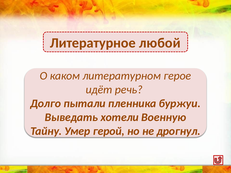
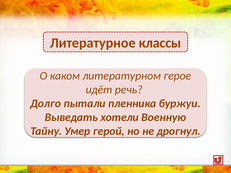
любой: любой -> классы (160, 43)
